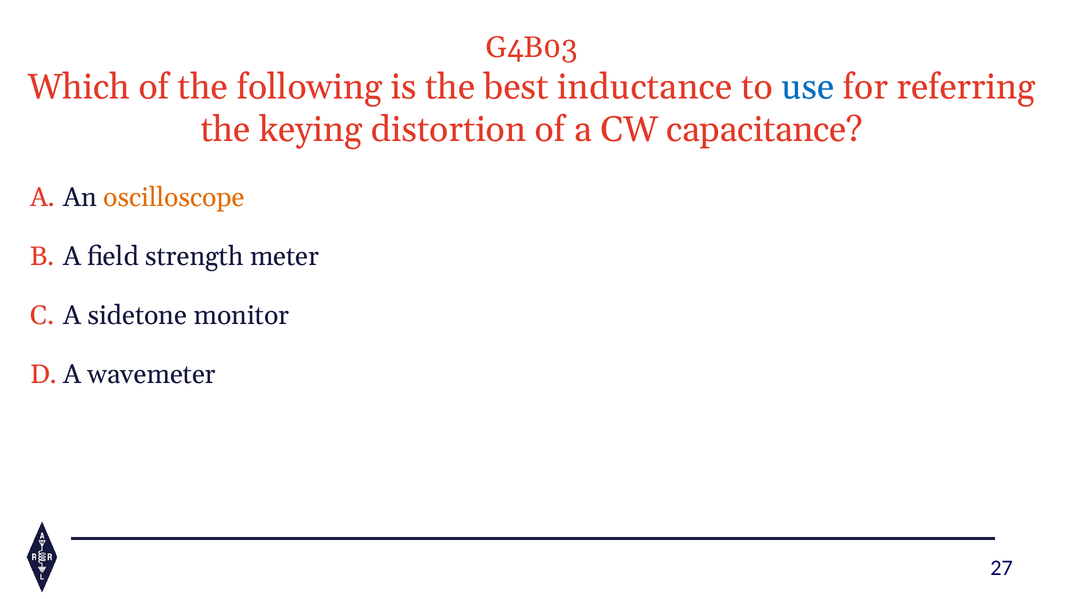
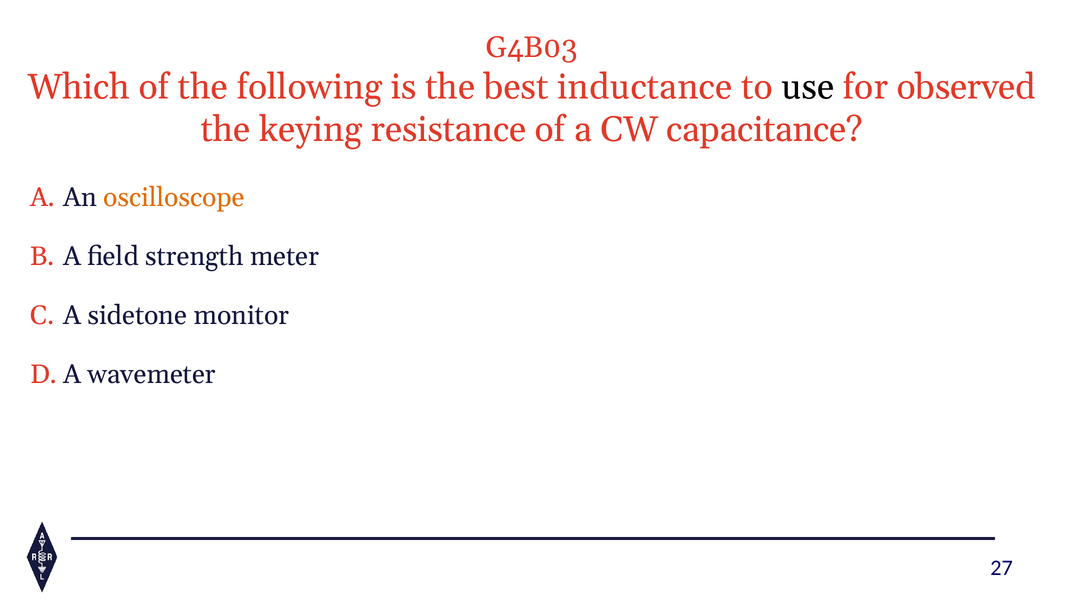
use colour: blue -> black (808, 87)
referring: referring -> observed (966, 87)
distortion: distortion -> resistance (449, 130)
